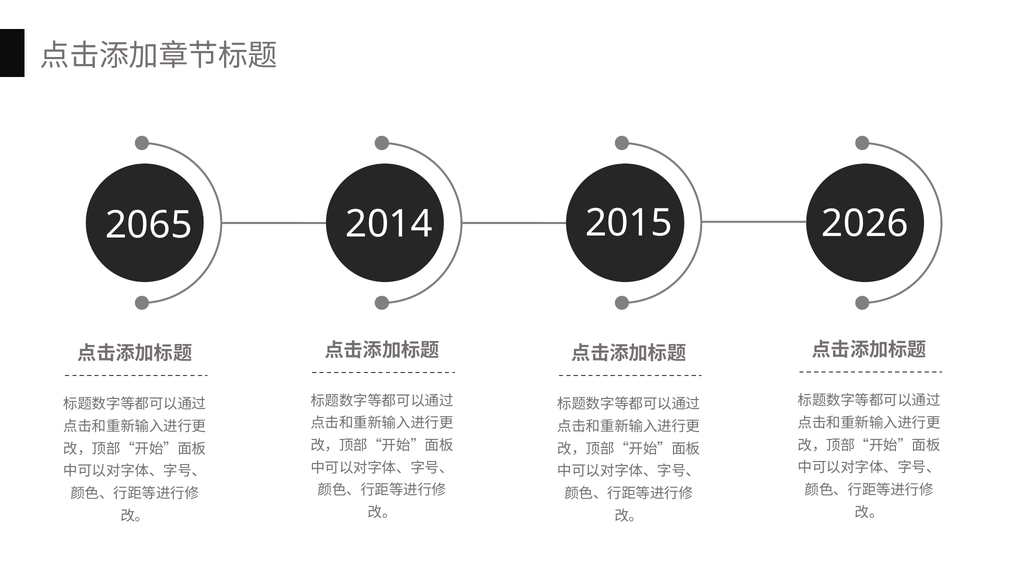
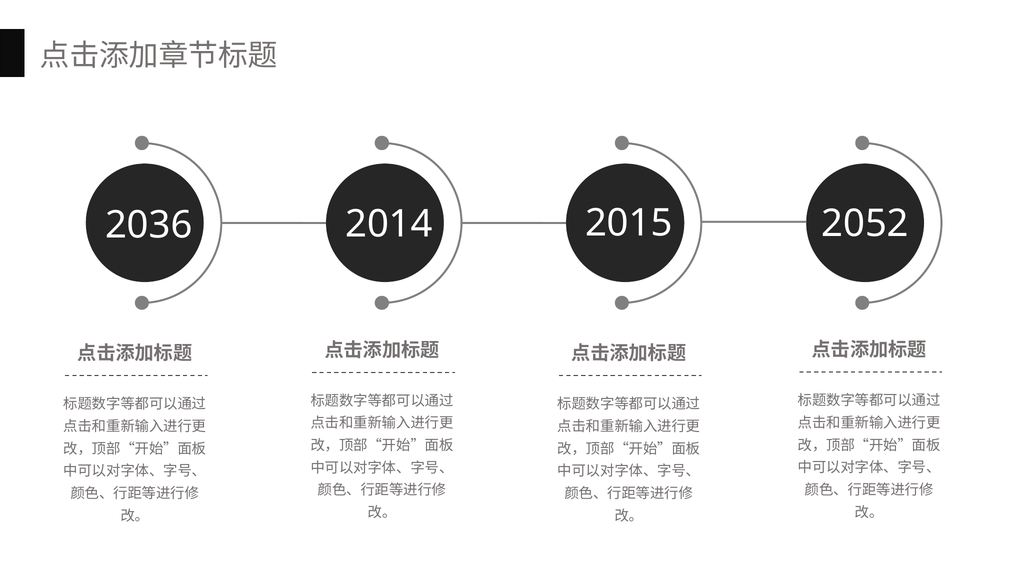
2065: 2065 -> 2036 (149, 225)
2026: 2026 -> 2052 (865, 224)
